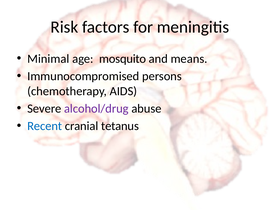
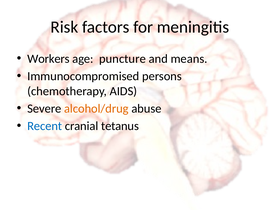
Minimal: Minimal -> Workers (48, 59)
mosquito: mosquito -> puncture (122, 59)
alcohol/drug colour: purple -> orange (96, 109)
